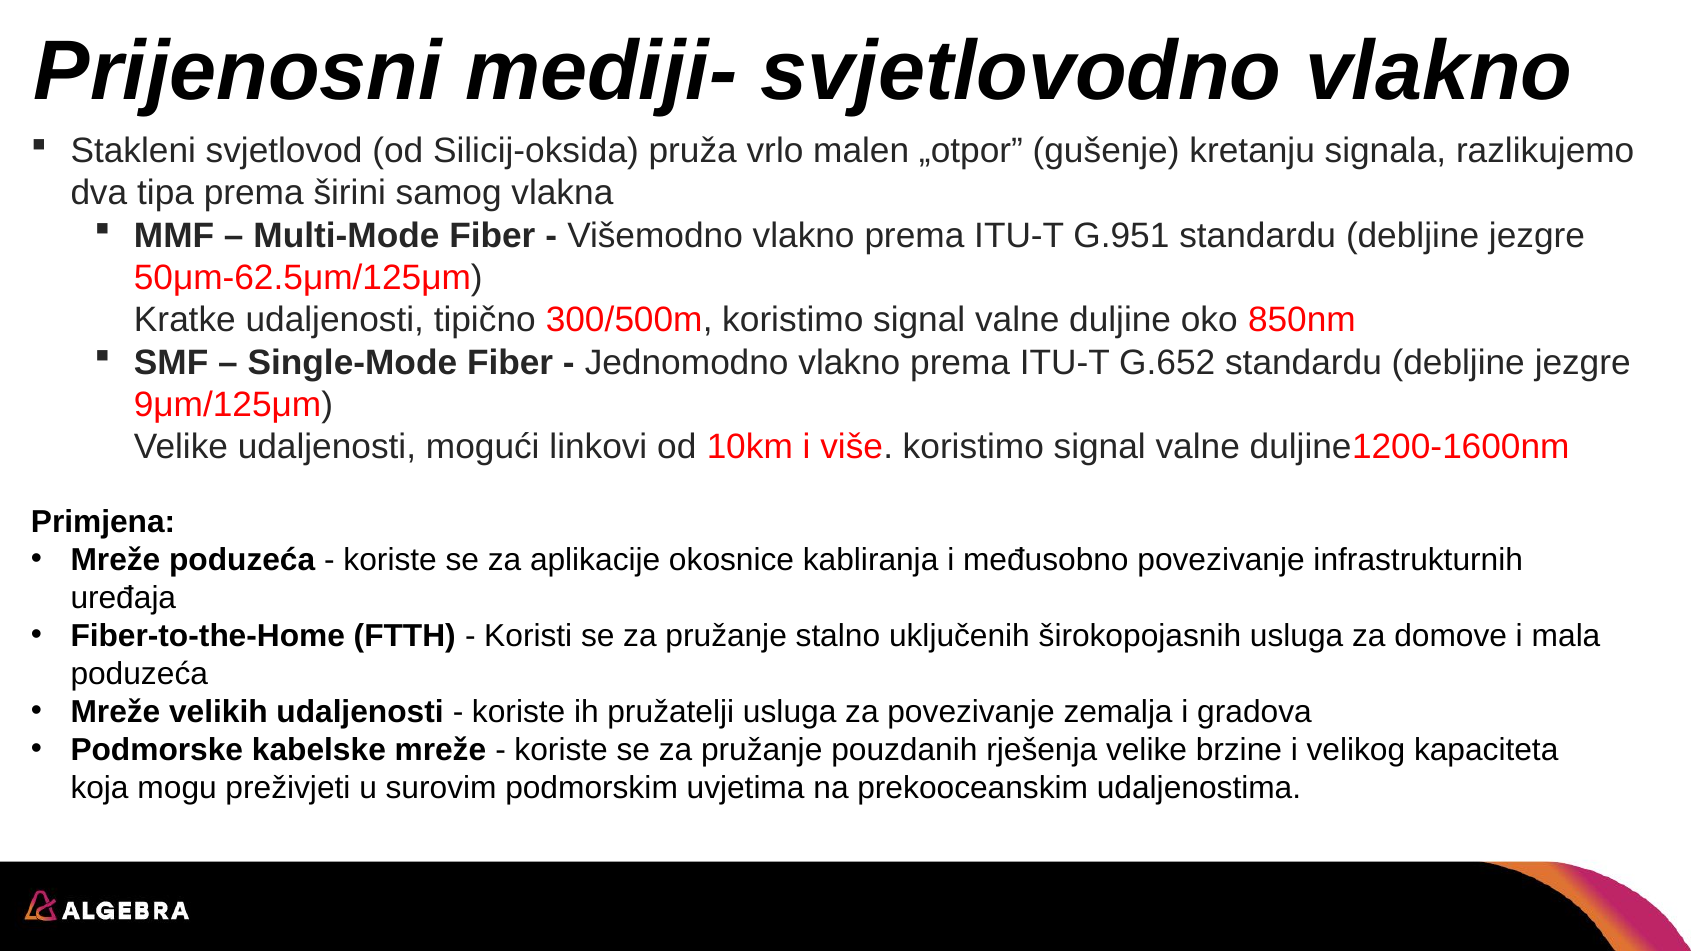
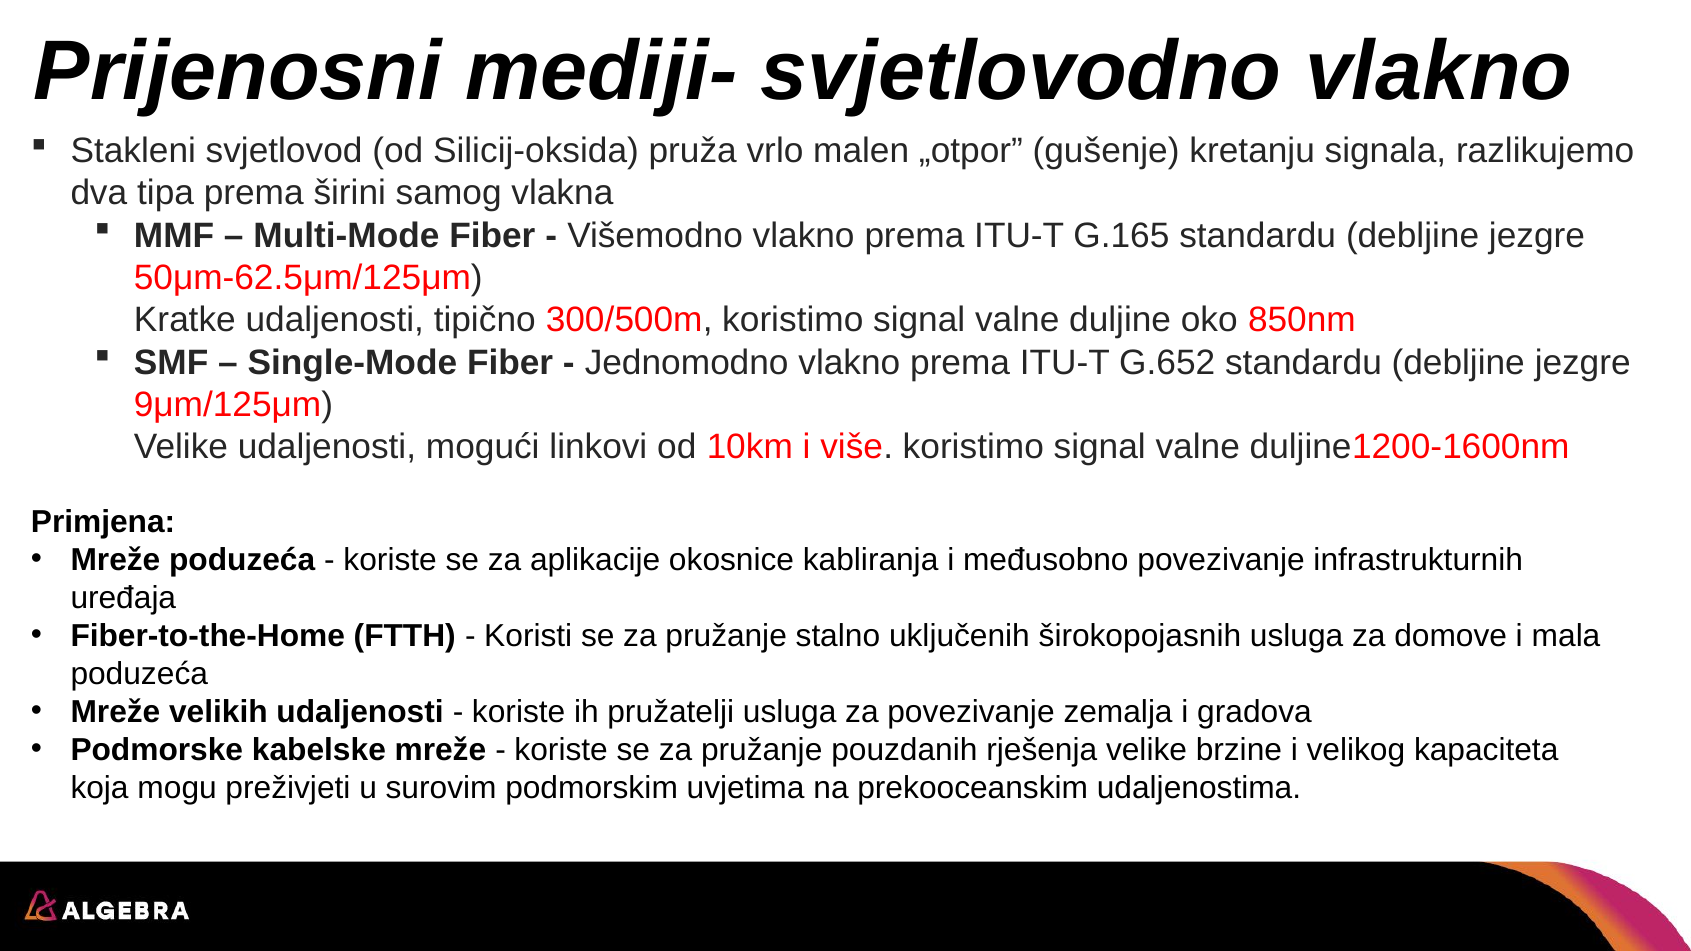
G.951: G.951 -> G.165 (1121, 236)
